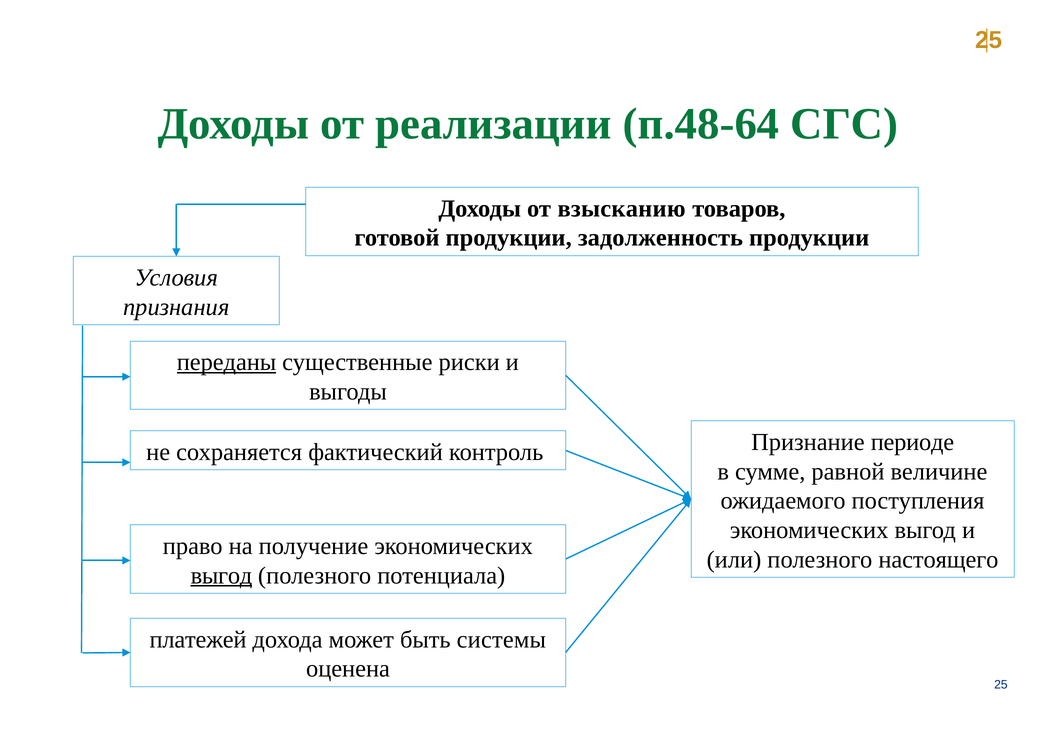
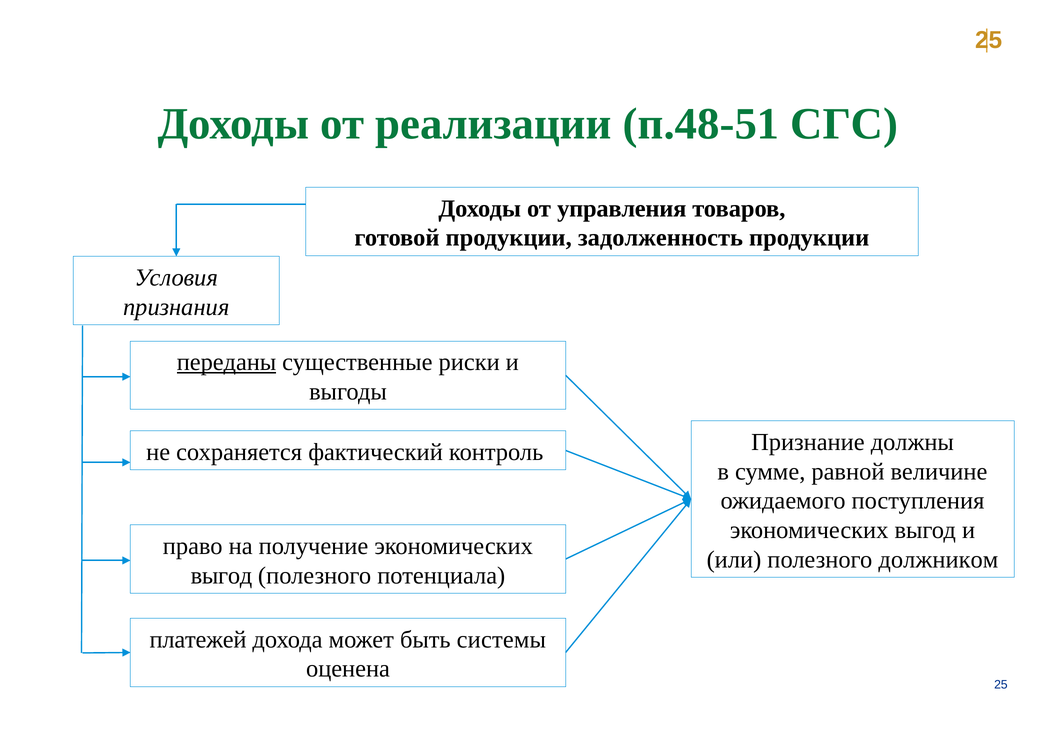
п.48-64: п.48-64 -> п.48-51 (701, 124)
взысканию: взысканию -> управления (622, 208)
периоде: периоде -> должны (912, 442)
настоящего: настоящего -> должником (938, 559)
выгод underline: present -> none (221, 575)
